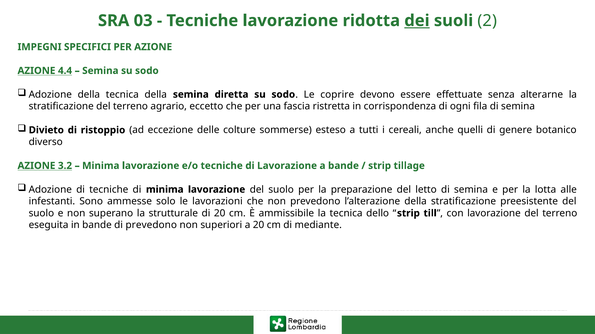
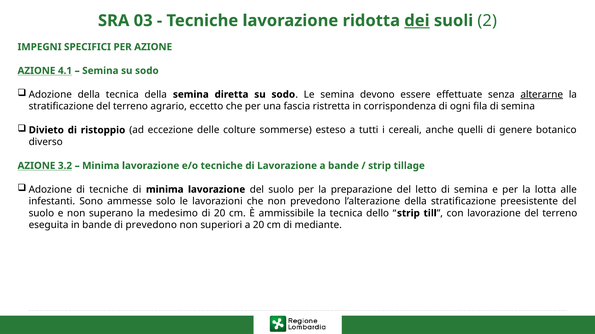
4.4: 4.4 -> 4.1 (65, 71)
Le coprire: coprire -> semina (337, 95)
alterarne underline: none -> present (542, 95)
strutturale: strutturale -> medesimo (173, 214)
